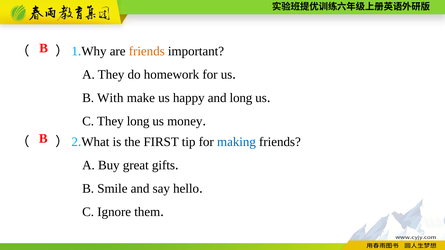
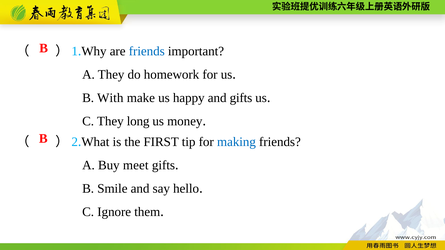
friends colour: orange -> blue (147, 51)
and long: long -> gifts (241, 98)
great: great -> meet (136, 165)
